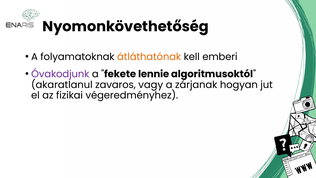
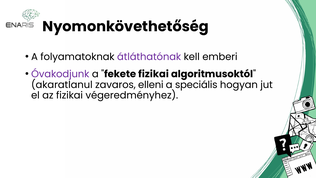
átláthatónak colour: orange -> purple (149, 57)
fekete lennie: lennie -> fizikai (154, 74)
vagy: vagy -> elleni (151, 85)
zárjanak: zárjanak -> speciális (196, 85)
